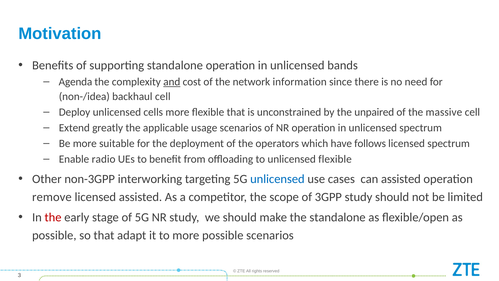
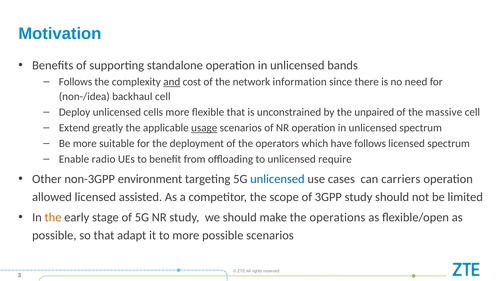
Agenda: Agenda -> Follows (75, 82)
usage underline: none -> present (204, 128)
unlicensed flexible: flexible -> require (335, 159)
interworking: interworking -> environment (150, 179)
can assisted: assisted -> carriers (401, 179)
remove: remove -> allowed (52, 197)
the colour: red -> orange (53, 217)
the standalone: standalone -> operations (337, 217)
